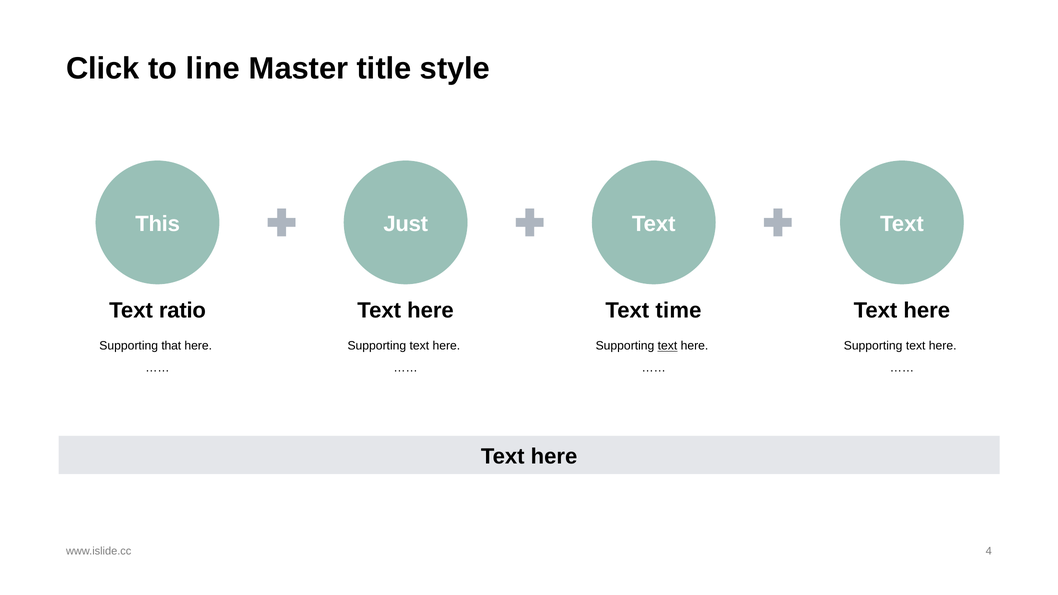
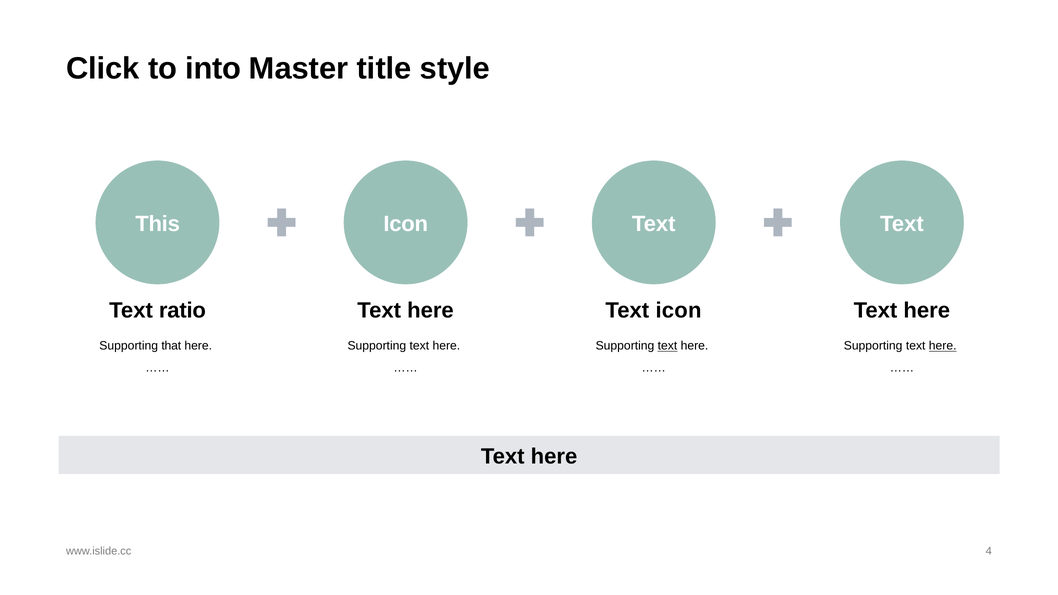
line: line -> into (213, 68)
Just: Just -> Icon (406, 224)
Text time: time -> icon (678, 311)
here underline: none -> present (943, 346)
